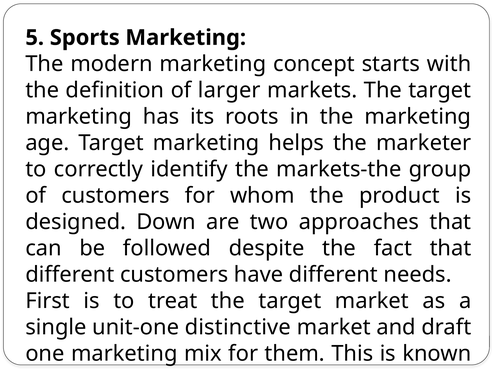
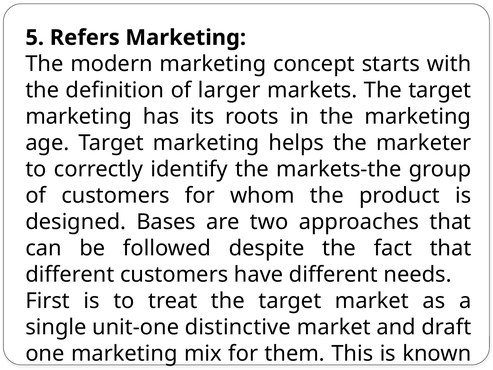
Sports: Sports -> Refers (85, 38)
Down: Down -> Bases (166, 222)
